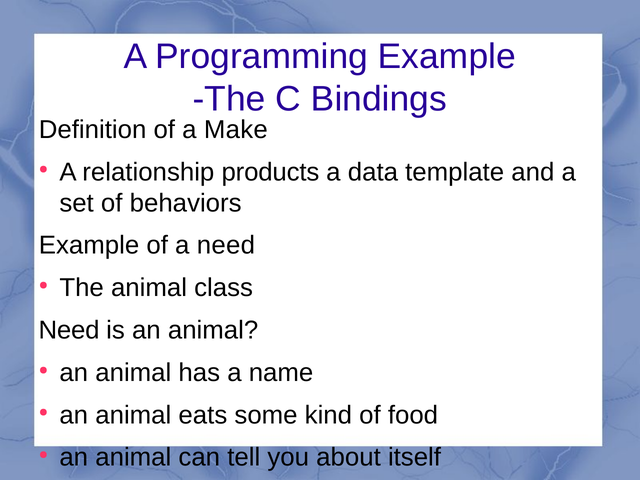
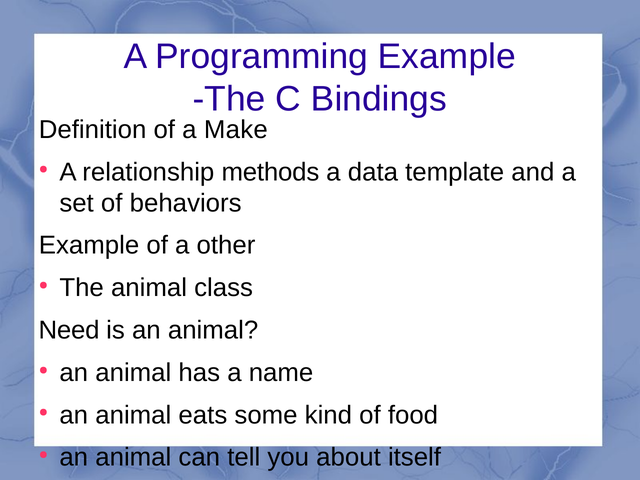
products: products -> methods (270, 172)
a need: need -> other (226, 245)
